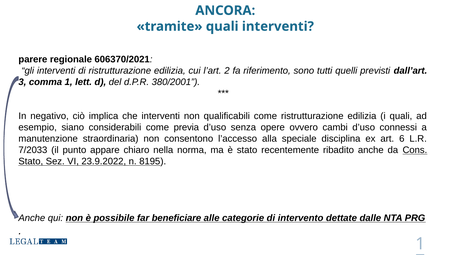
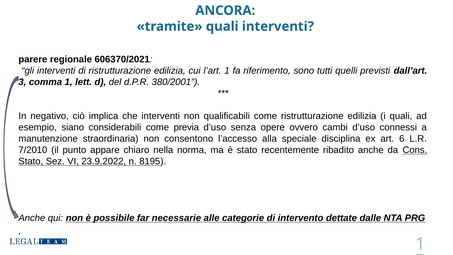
l’art 2: 2 -> 1 (227, 71)
7/2033: 7/2033 -> 7/2010 (33, 150)
beneficiare: beneficiare -> necessarie (176, 218)
